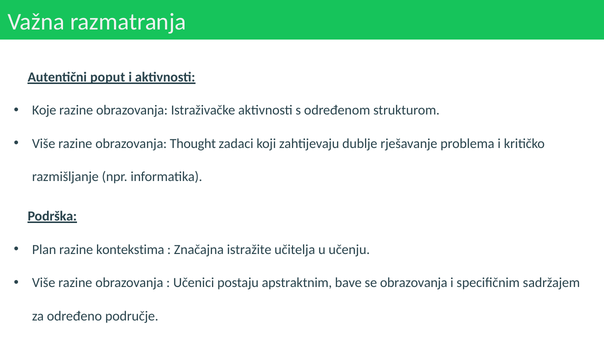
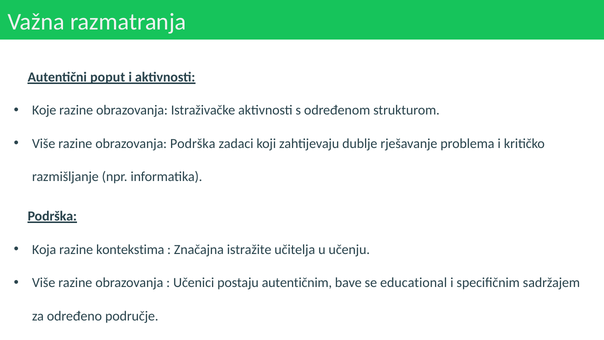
obrazovanja Thought: Thought -> Podrška (193, 143)
Plan: Plan -> Koja (44, 249)
apstraktnim: apstraktnim -> autentičnim (297, 283)
se obrazovanja: obrazovanja -> educational (414, 283)
